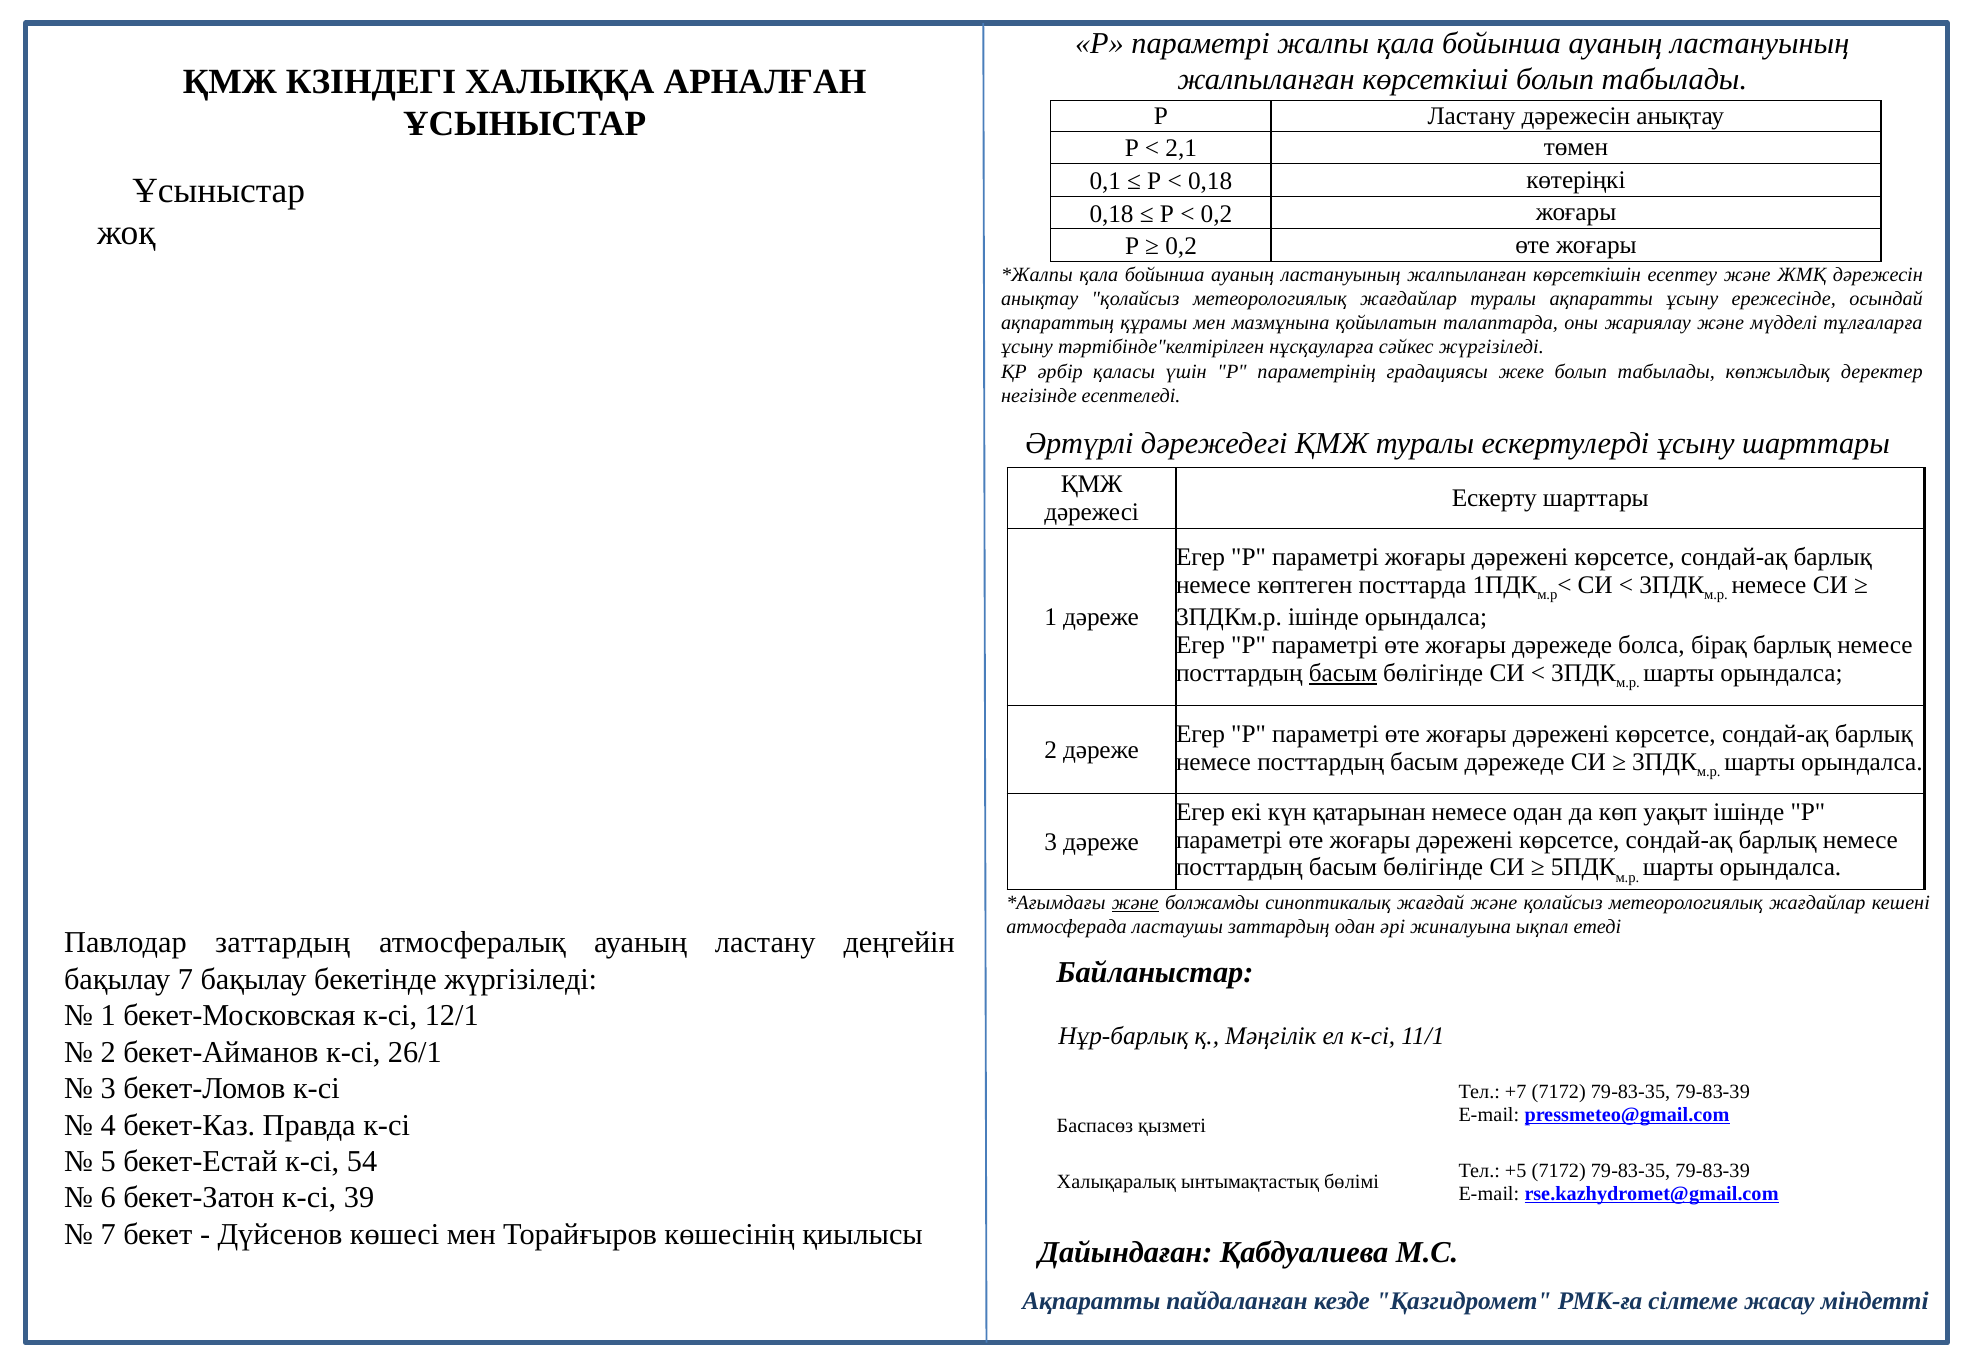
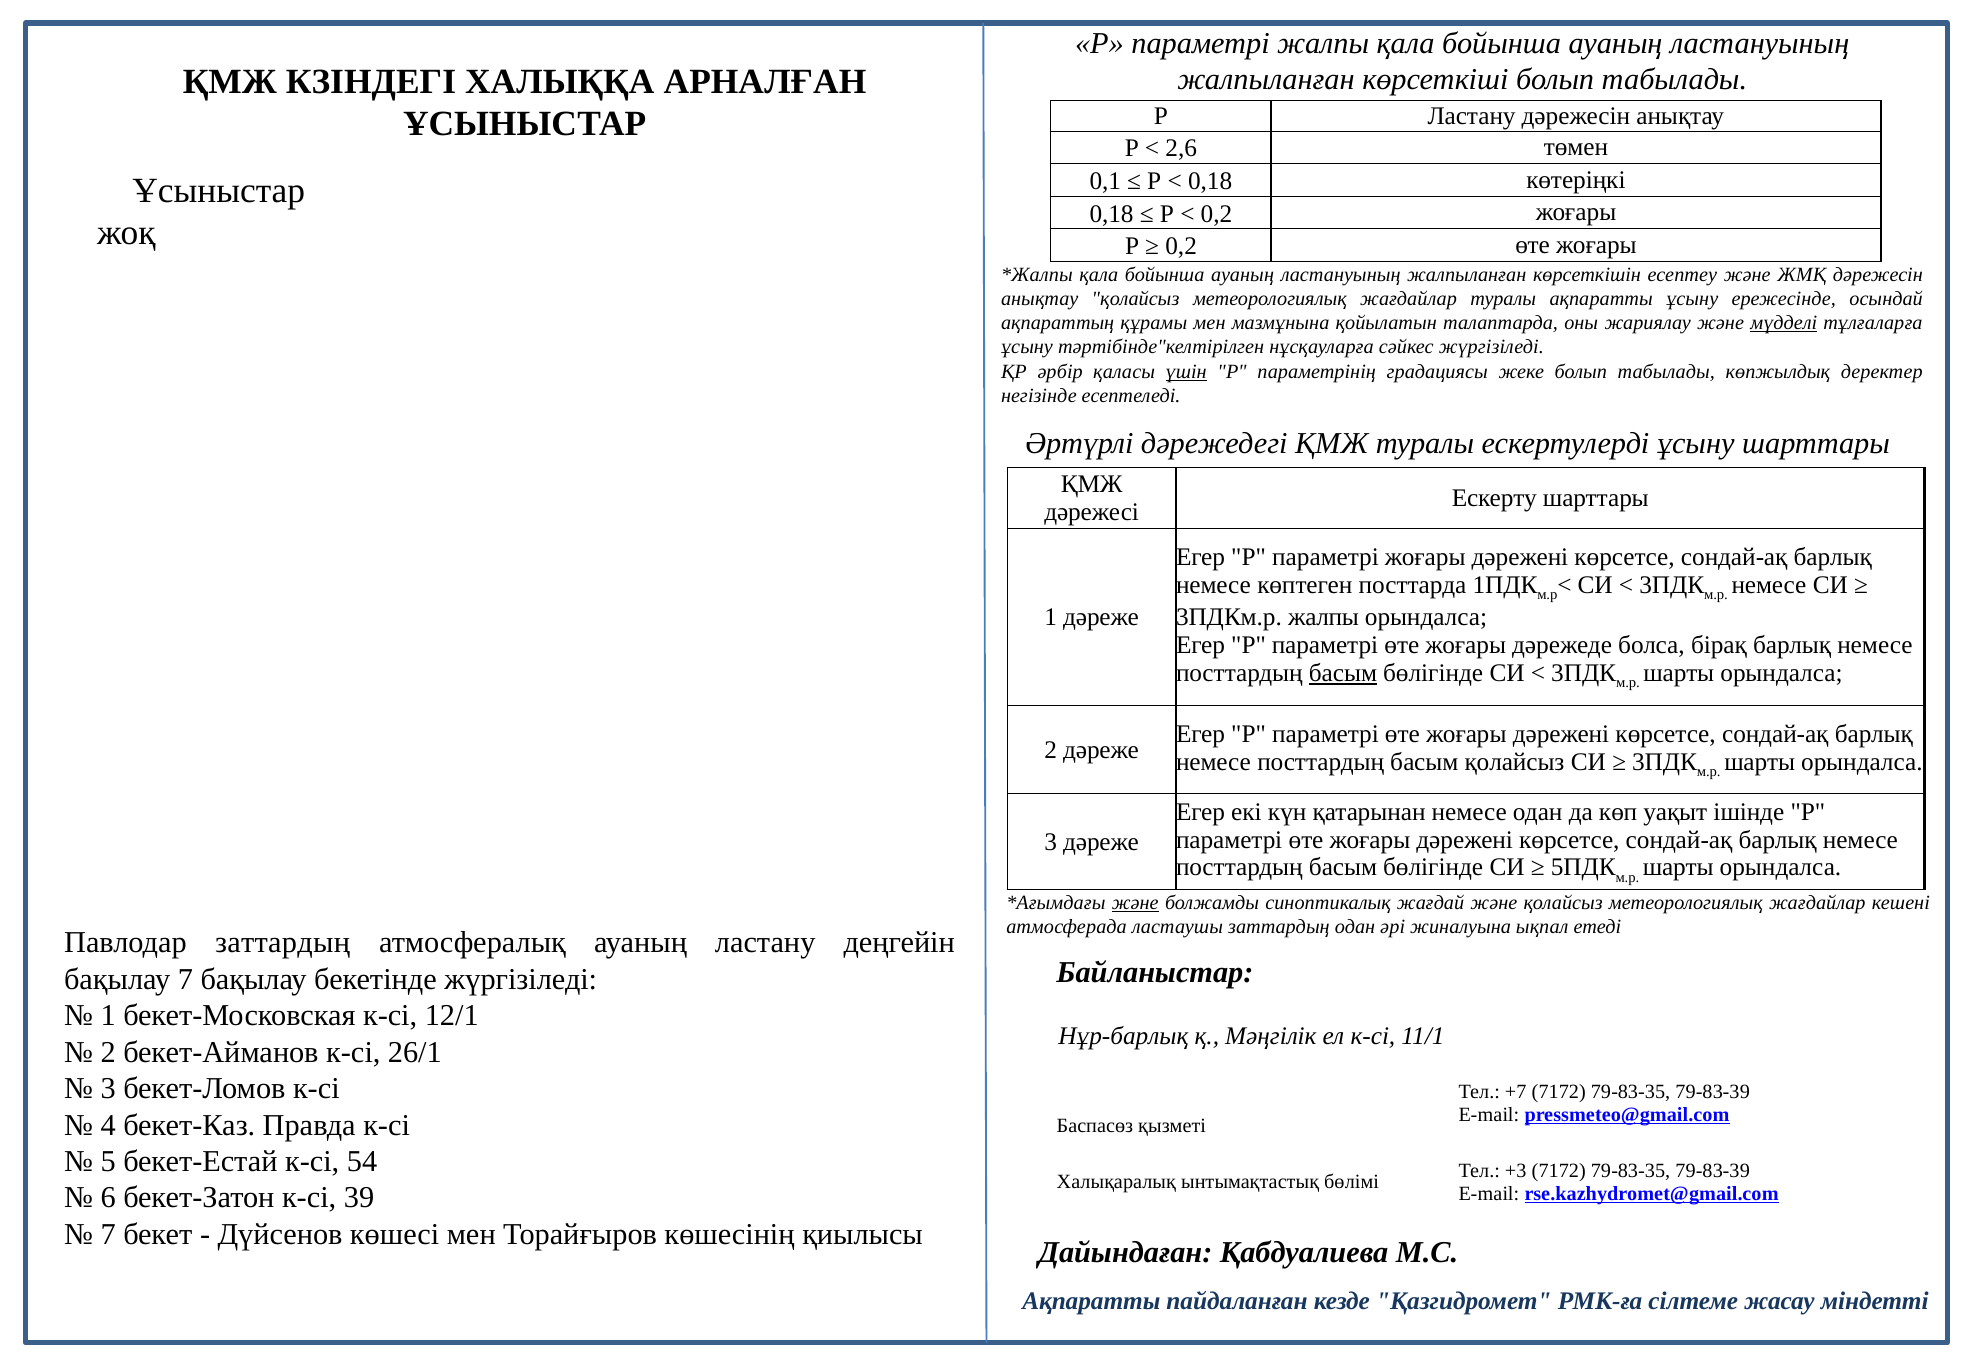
2,1: 2,1 -> 2,6 (1181, 149)
мүдделі underline: none -> present (1784, 323)
үшін underline: none -> present (1186, 371)
3ПДКм.р ішінде: ішінде -> жалпы (1324, 617)
басым дәрежеде: дәрежеде -> қолайсыз (1515, 762)
+5: +5 -> +3 (1516, 1171)
